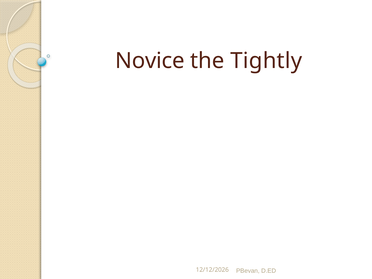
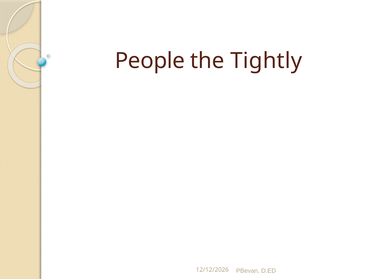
Novice: Novice -> People (150, 61)
